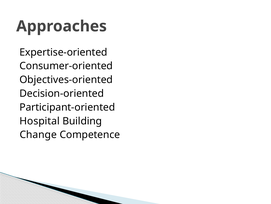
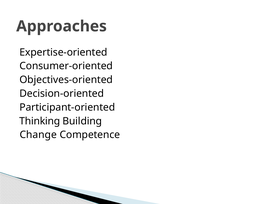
Hospital: Hospital -> Thinking (40, 121)
